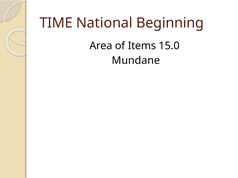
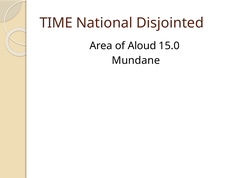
Beginning: Beginning -> Disjointed (170, 23)
Items: Items -> Aloud (142, 46)
